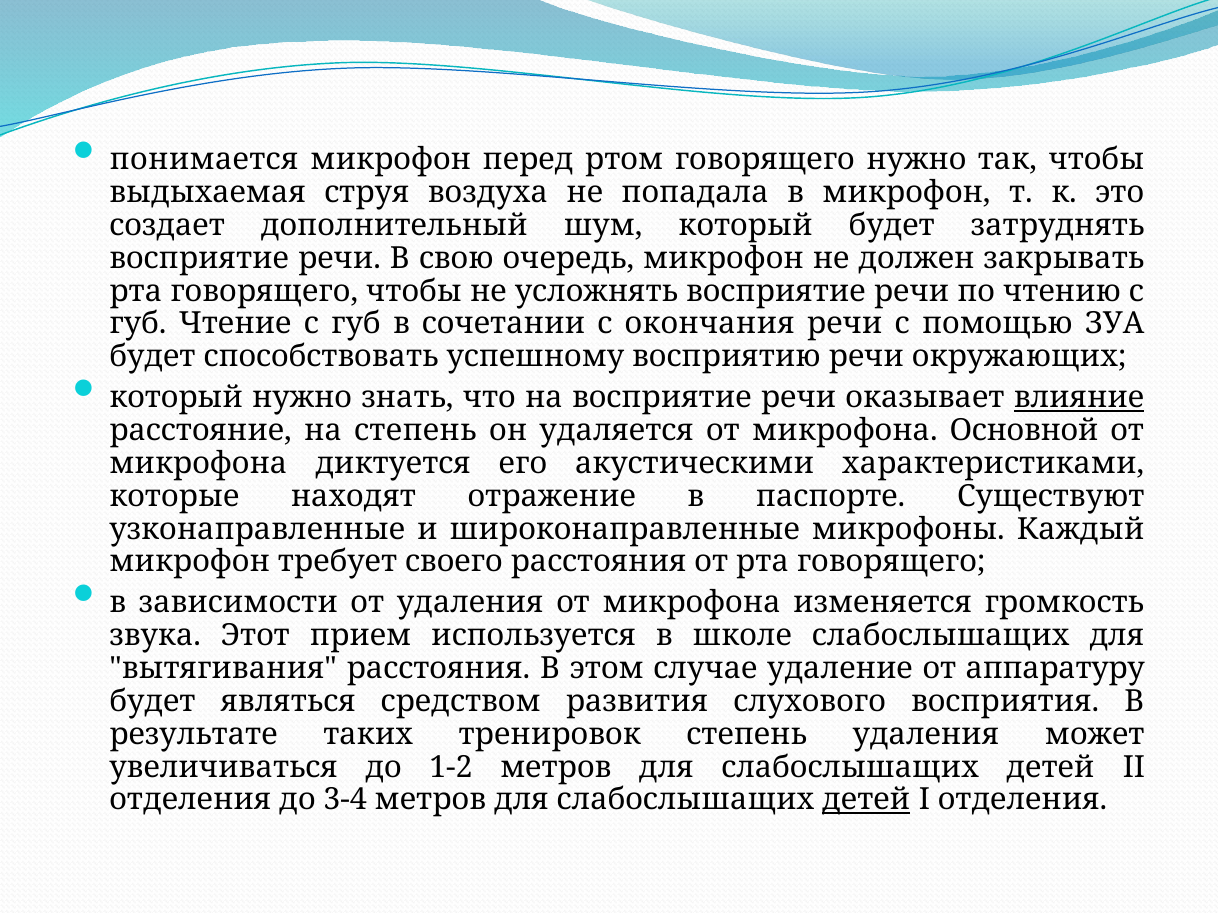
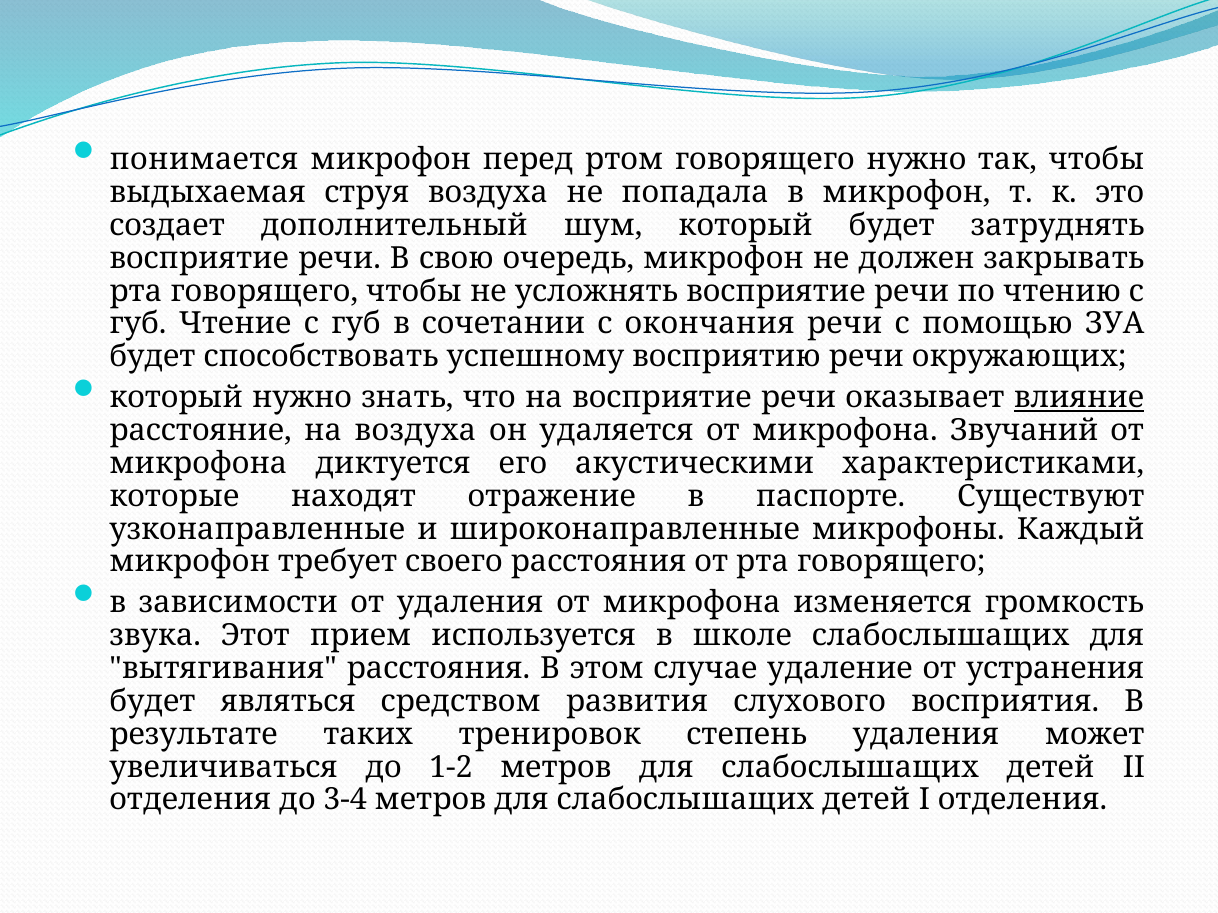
на степень: степень -> воздуха (415, 431)
Основной: Основной -> Звучаний (1024, 431)
аппаратуру: аппаратуру -> устранения (1055, 669)
детей underline: present -> none (866, 800)
